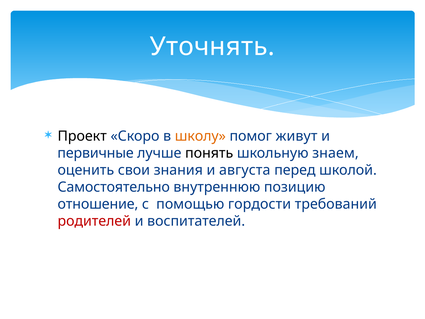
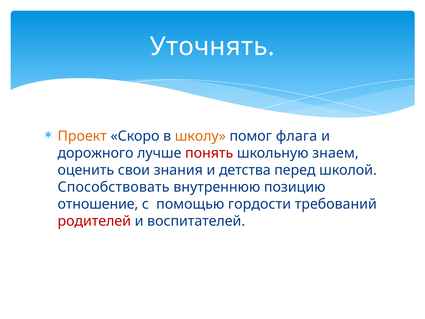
Проект colour: black -> orange (82, 136)
живут: живут -> флага (297, 136)
первичные: первичные -> дорожного (96, 153)
понять colour: black -> red (209, 153)
августа: августа -> детства (245, 170)
Самостоятельно: Самостоятельно -> Способствовать (114, 187)
